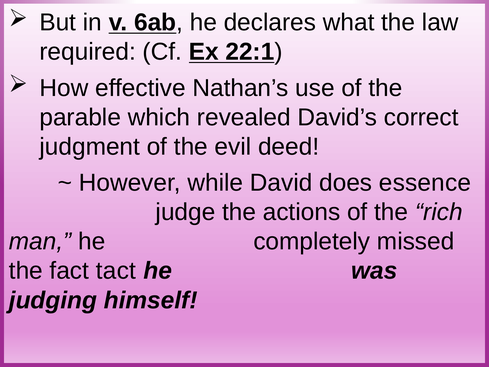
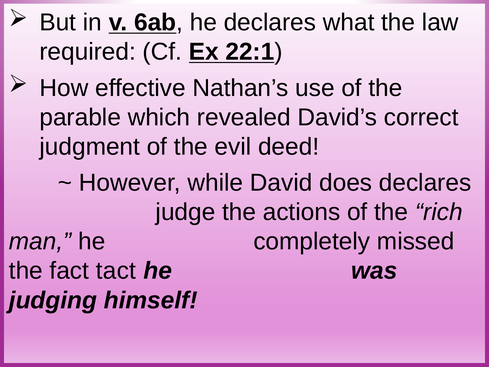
does essence: essence -> declares (425, 183)
